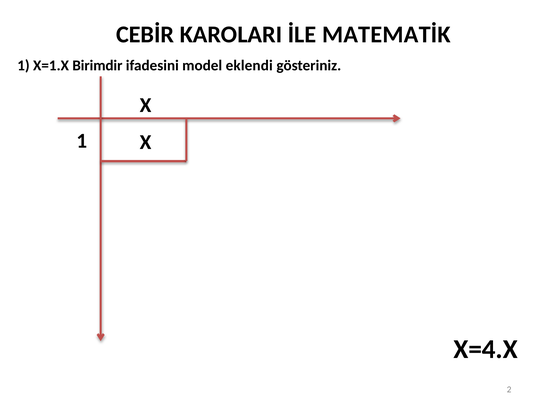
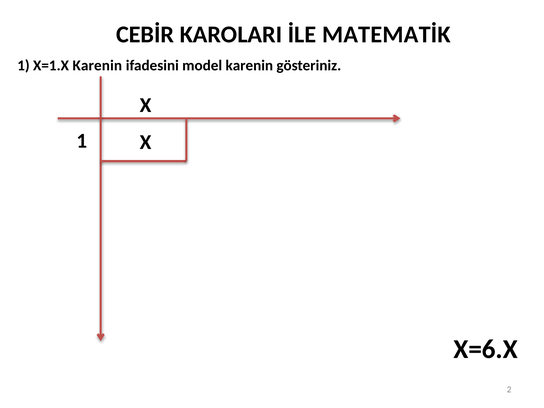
X=1.X Birimdir: Birimdir -> Karenin (97, 65)
model eklendi: eklendi -> karenin (249, 65)
X=4.X: X=4.X -> X=6.X (486, 349)
